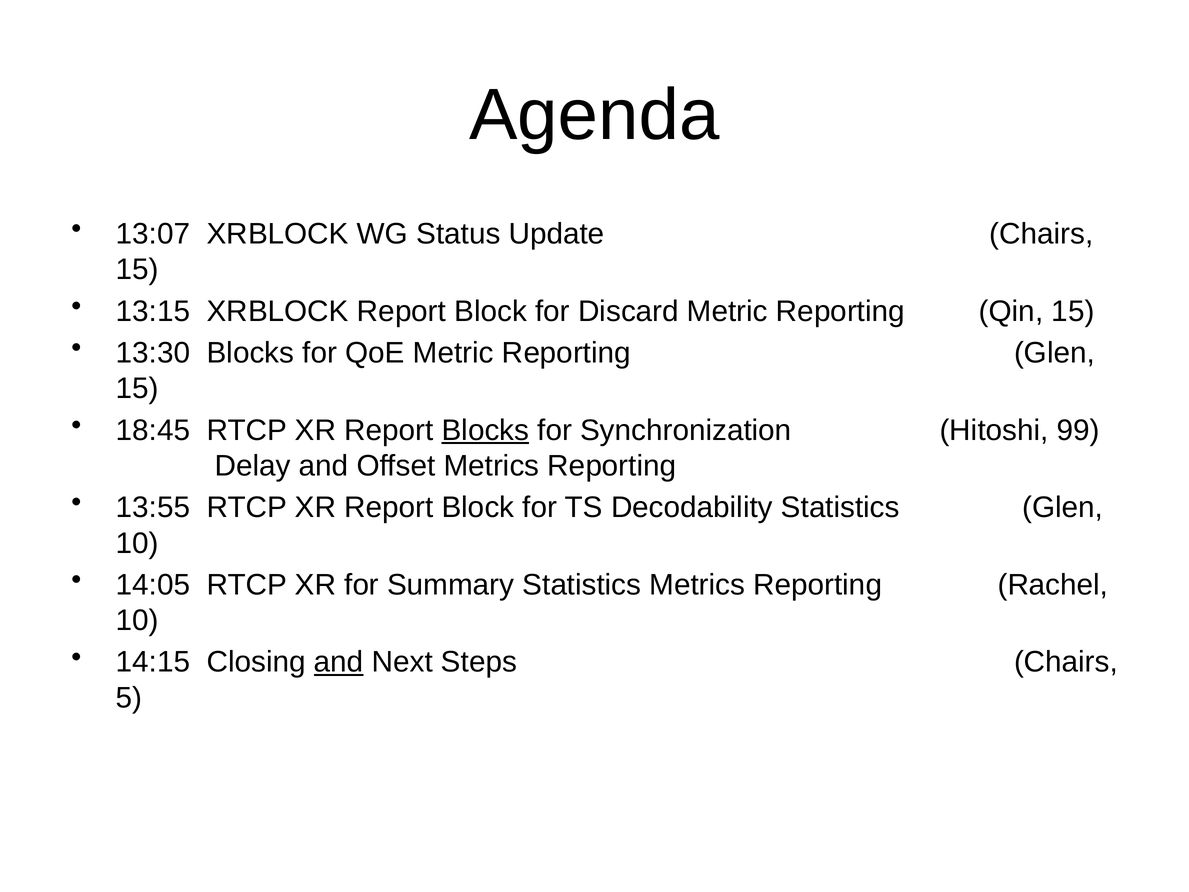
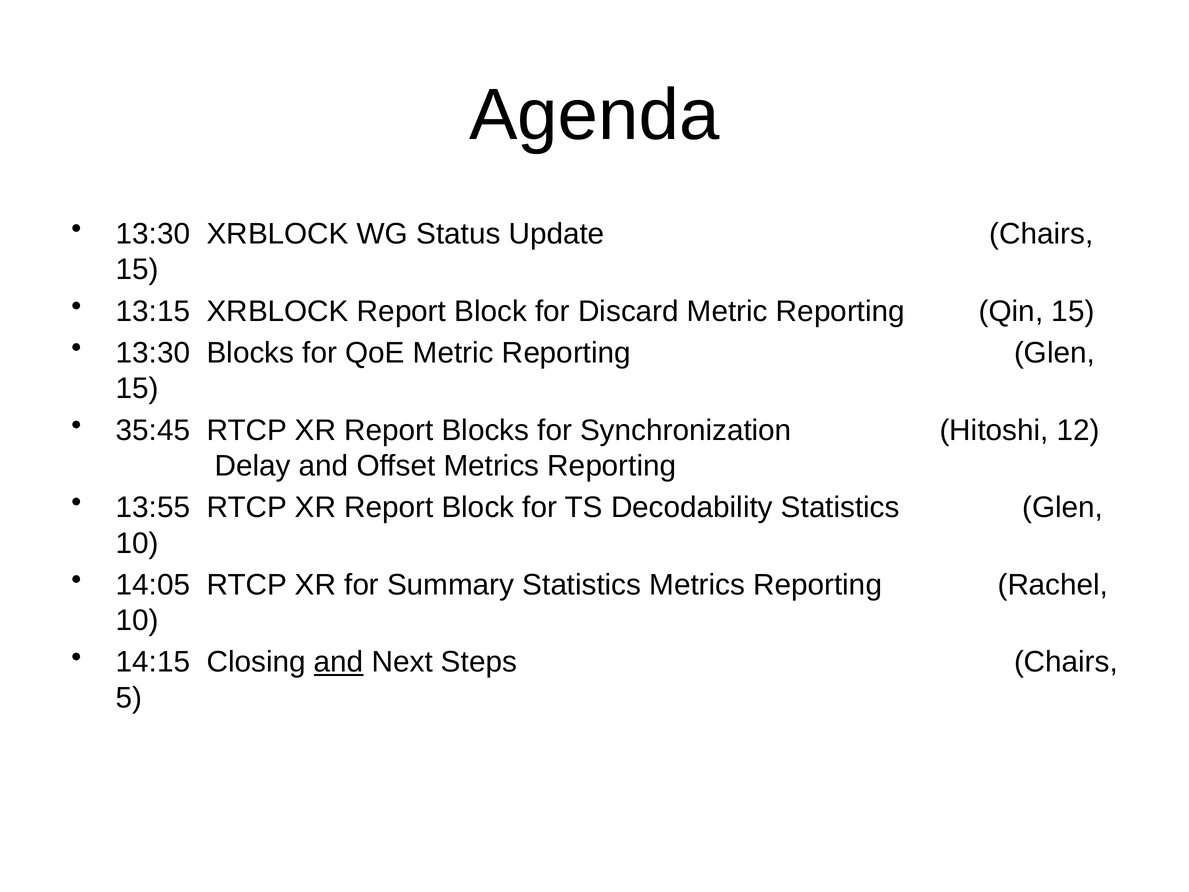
13:07: 13:07 -> 13:30 (153, 234)
18:45: 18:45 -> 35:45 (153, 430)
Blocks underline: present -> none (485, 430)
99: 99 -> 12 (1078, 430)
